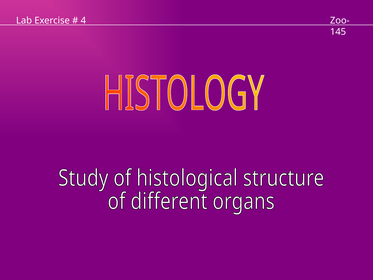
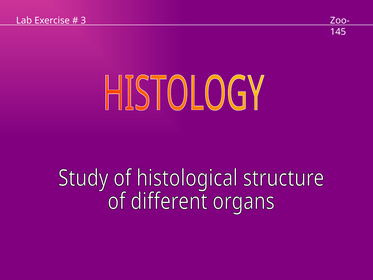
4: 4 -> 3 (83, 21)
